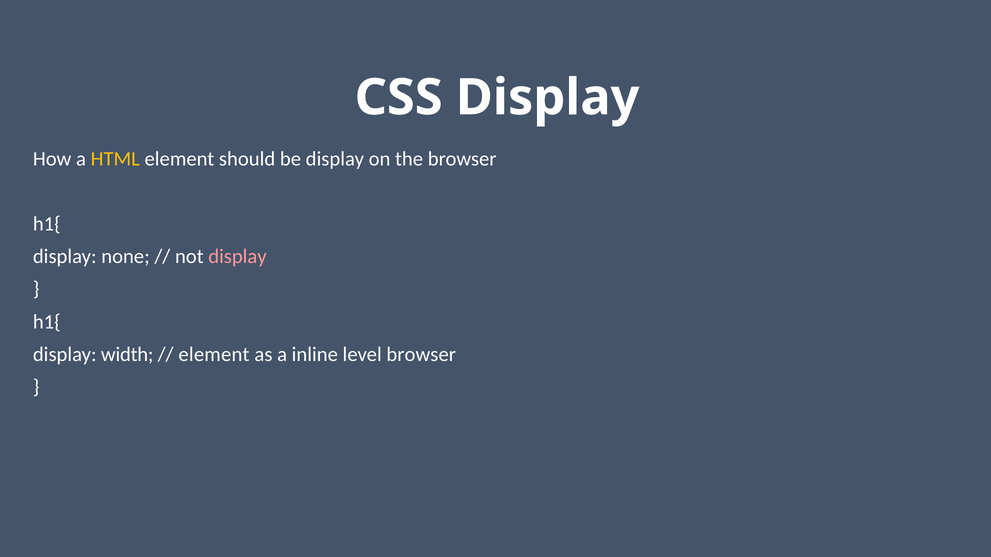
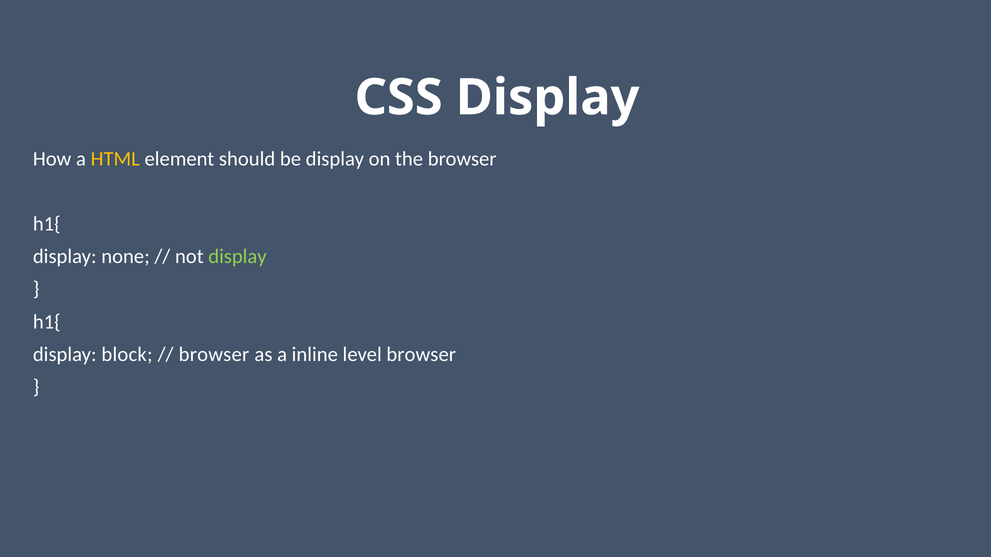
display colour: pink -> light green (237, 257)
width: width -> block (127, 355)
element: element -> browser (214, 355)
